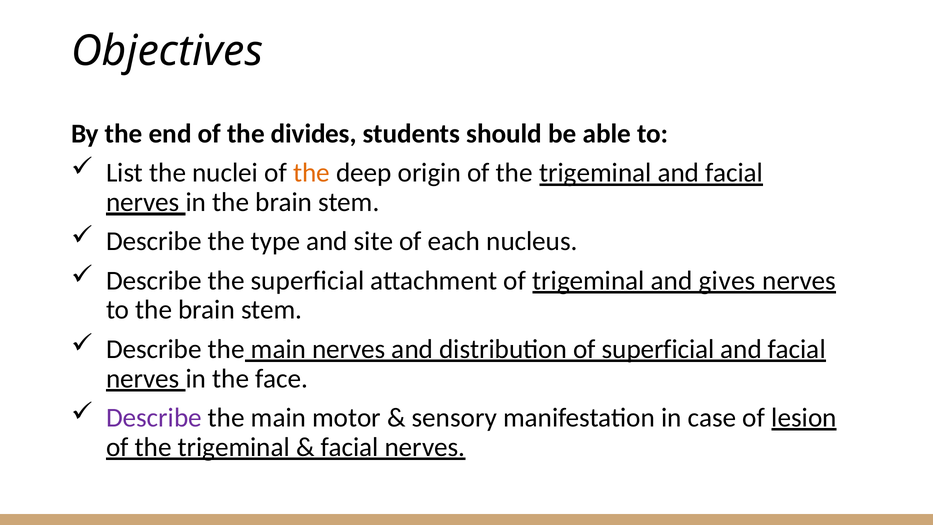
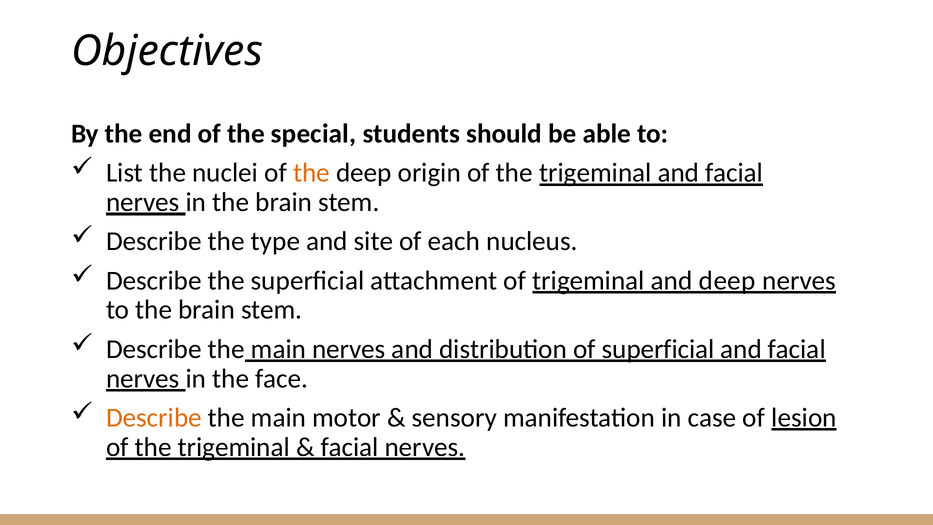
divides: divides -> special (314, 134)
and gives: gives -> deep (727, 280)
Describe colour: purple -> orange (154, 418)
